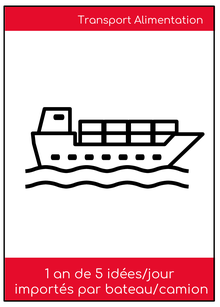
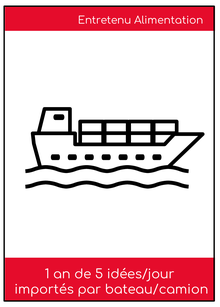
Transport: Transport -> Entretenu (105, 20)
